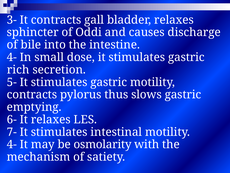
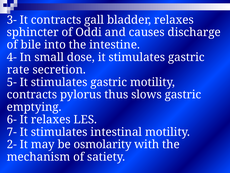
rich: rich -> rate (18, 70)
4-: 4- -> 2- (12, 144)
